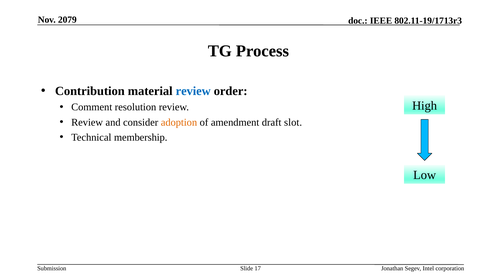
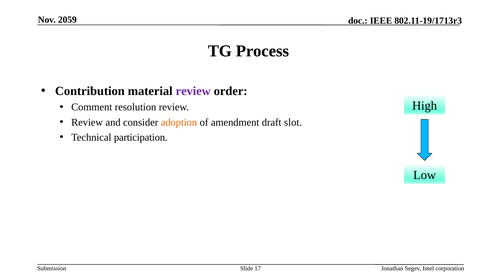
2079: 2079 -> 2059 (67, 20)
review colour: blue -> purple (193, 91)
membership: membership -> participation (141, 137)
